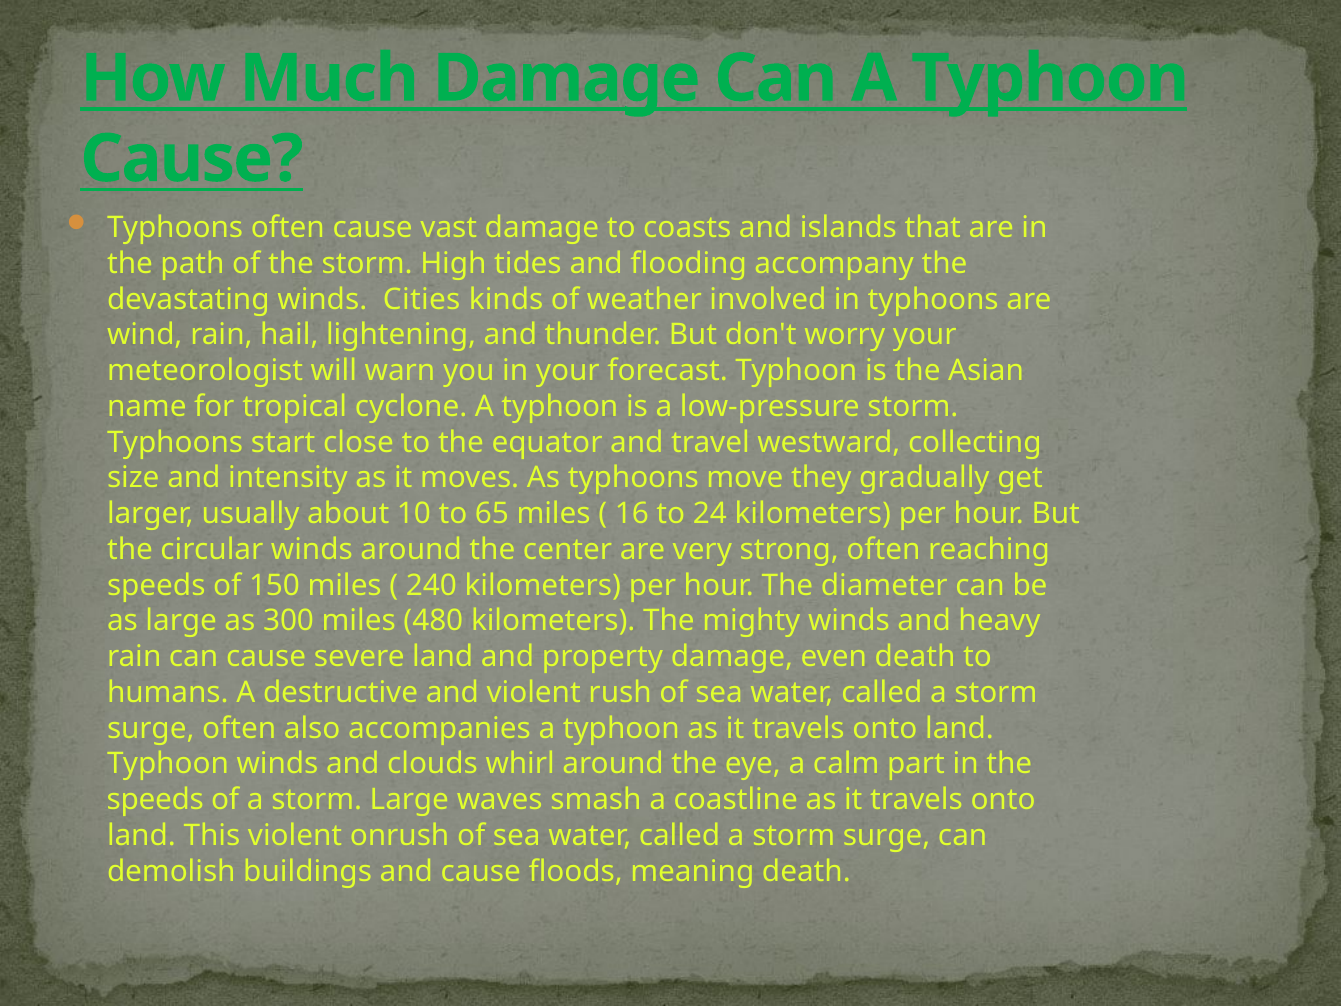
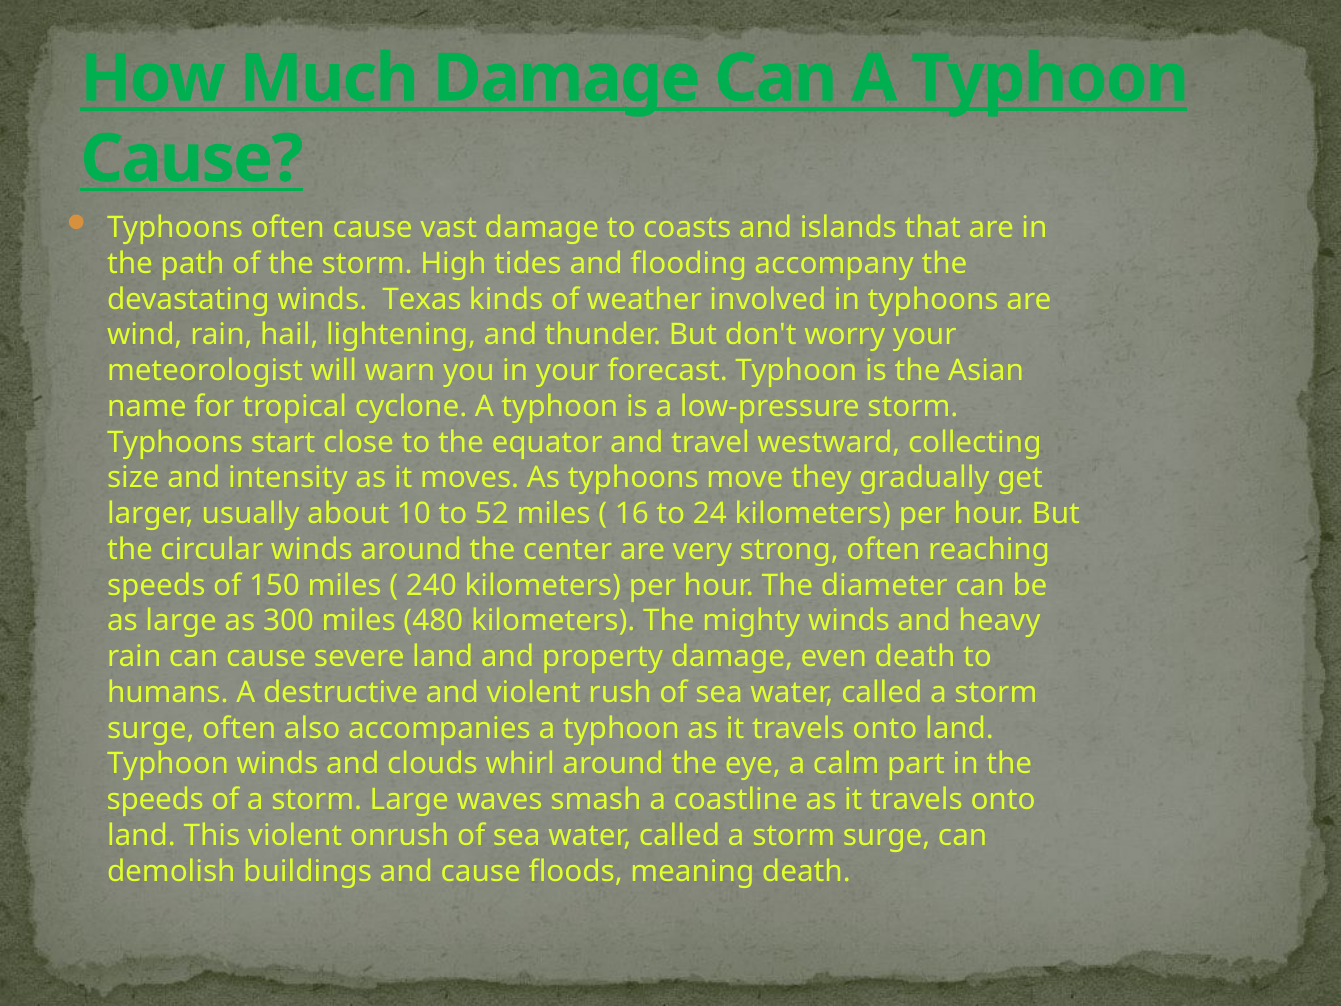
Cities: Cities -> Texas (422, 299)
65: 65 -> 52 (492, 514)
